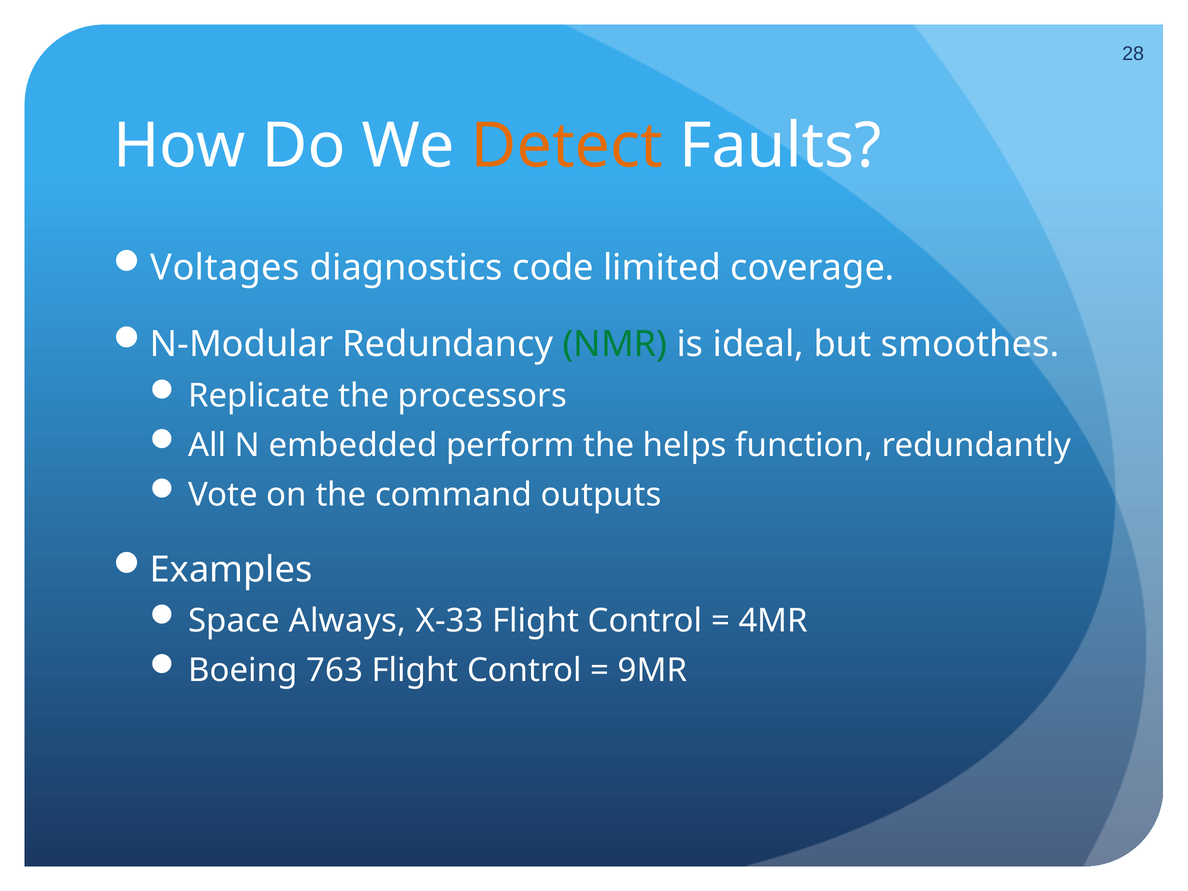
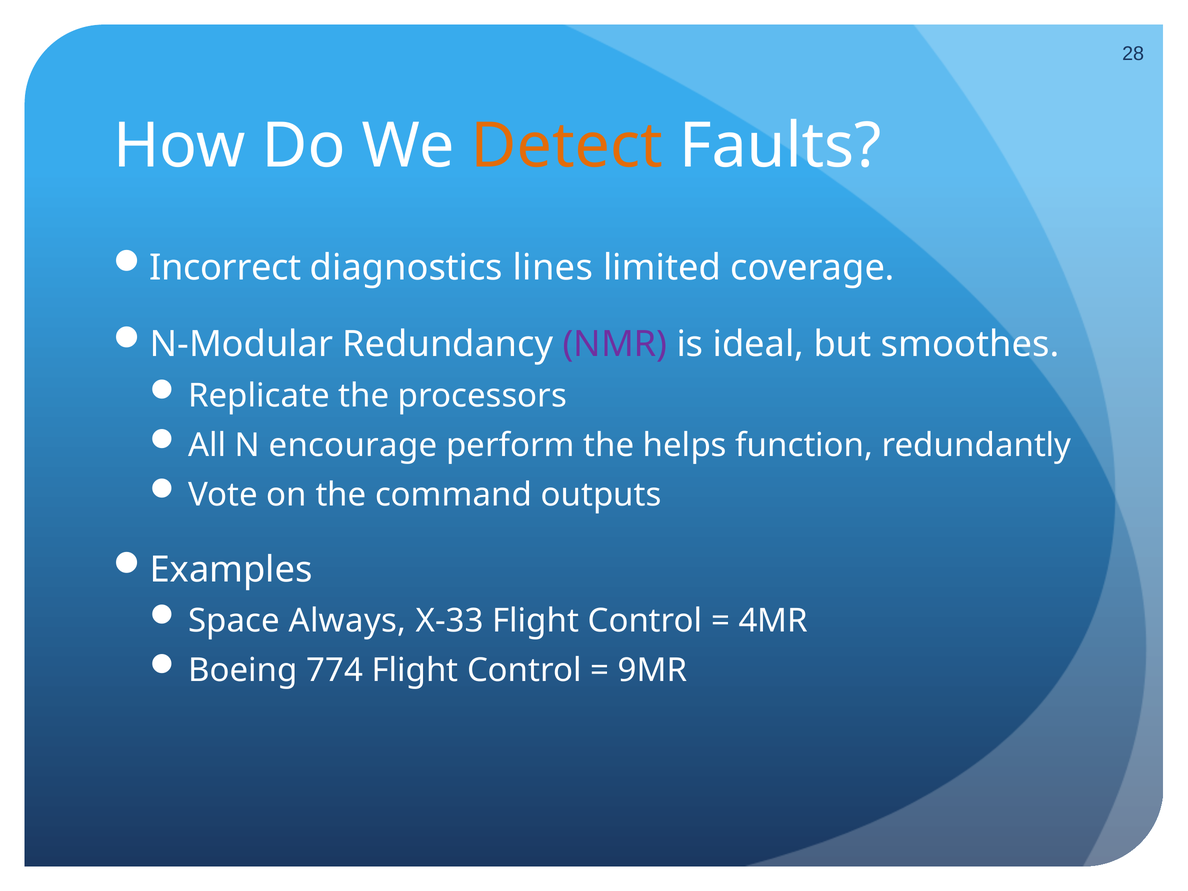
Voltages: Voltages -> Incorrect (225, 268)
code: code -> lines (553, 268)
NMR colour: green -> purple (615, 344)
embedded: embedded -> encourage (353, 445)
763: 763 -> 774 (335, 670)
